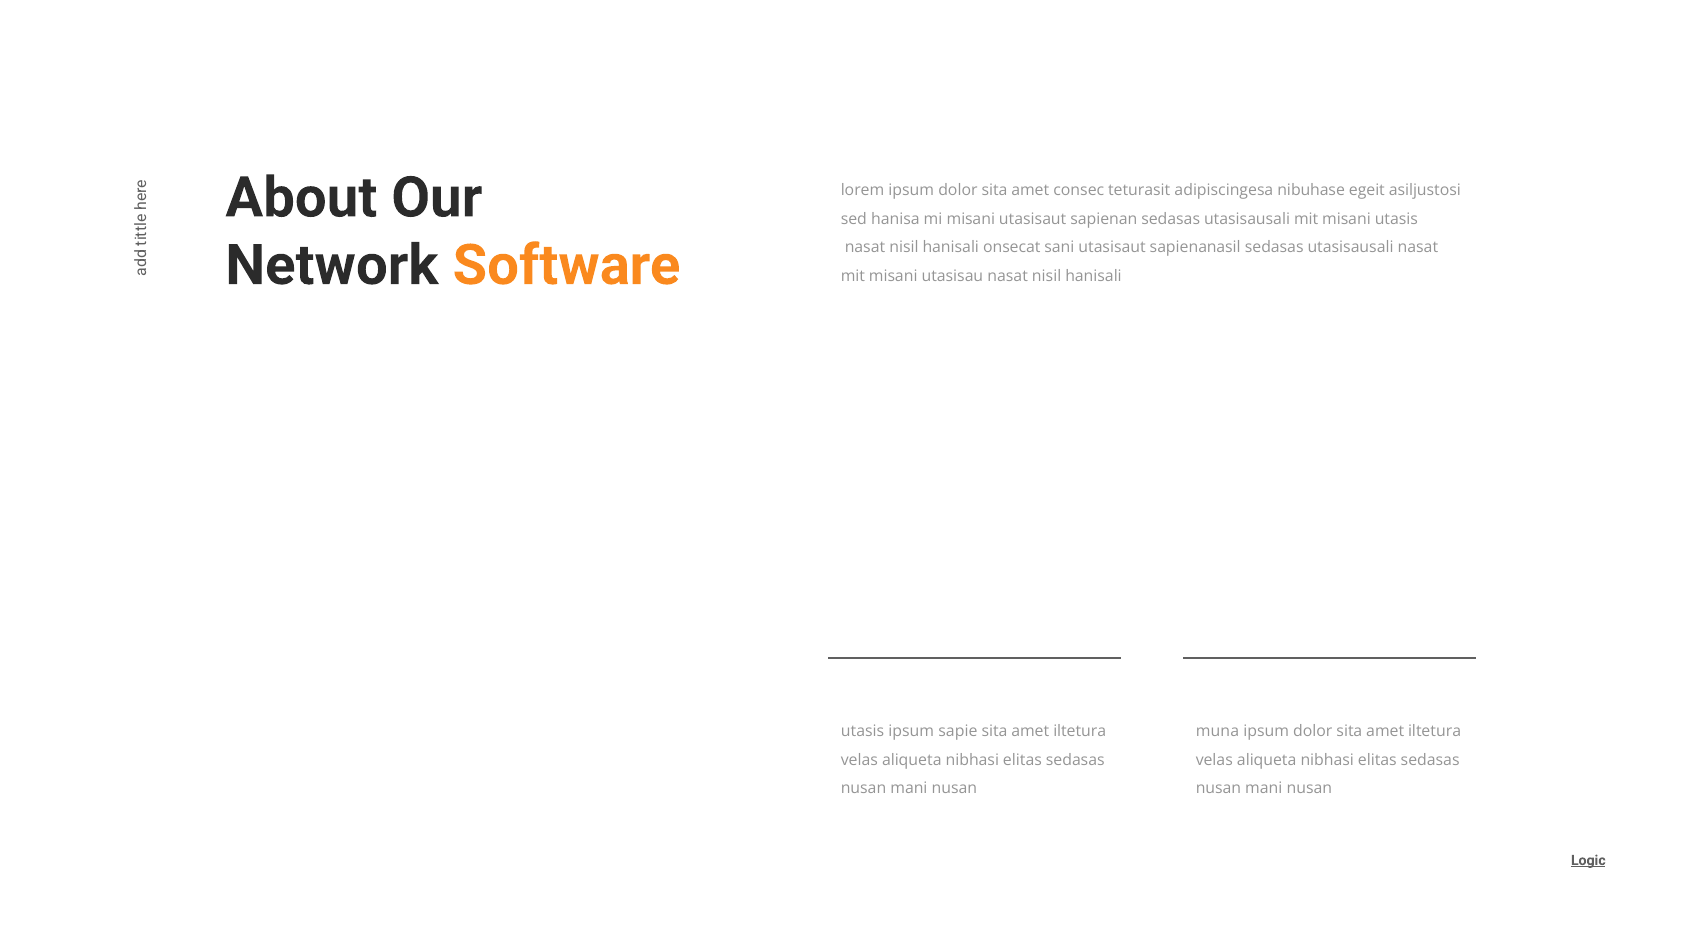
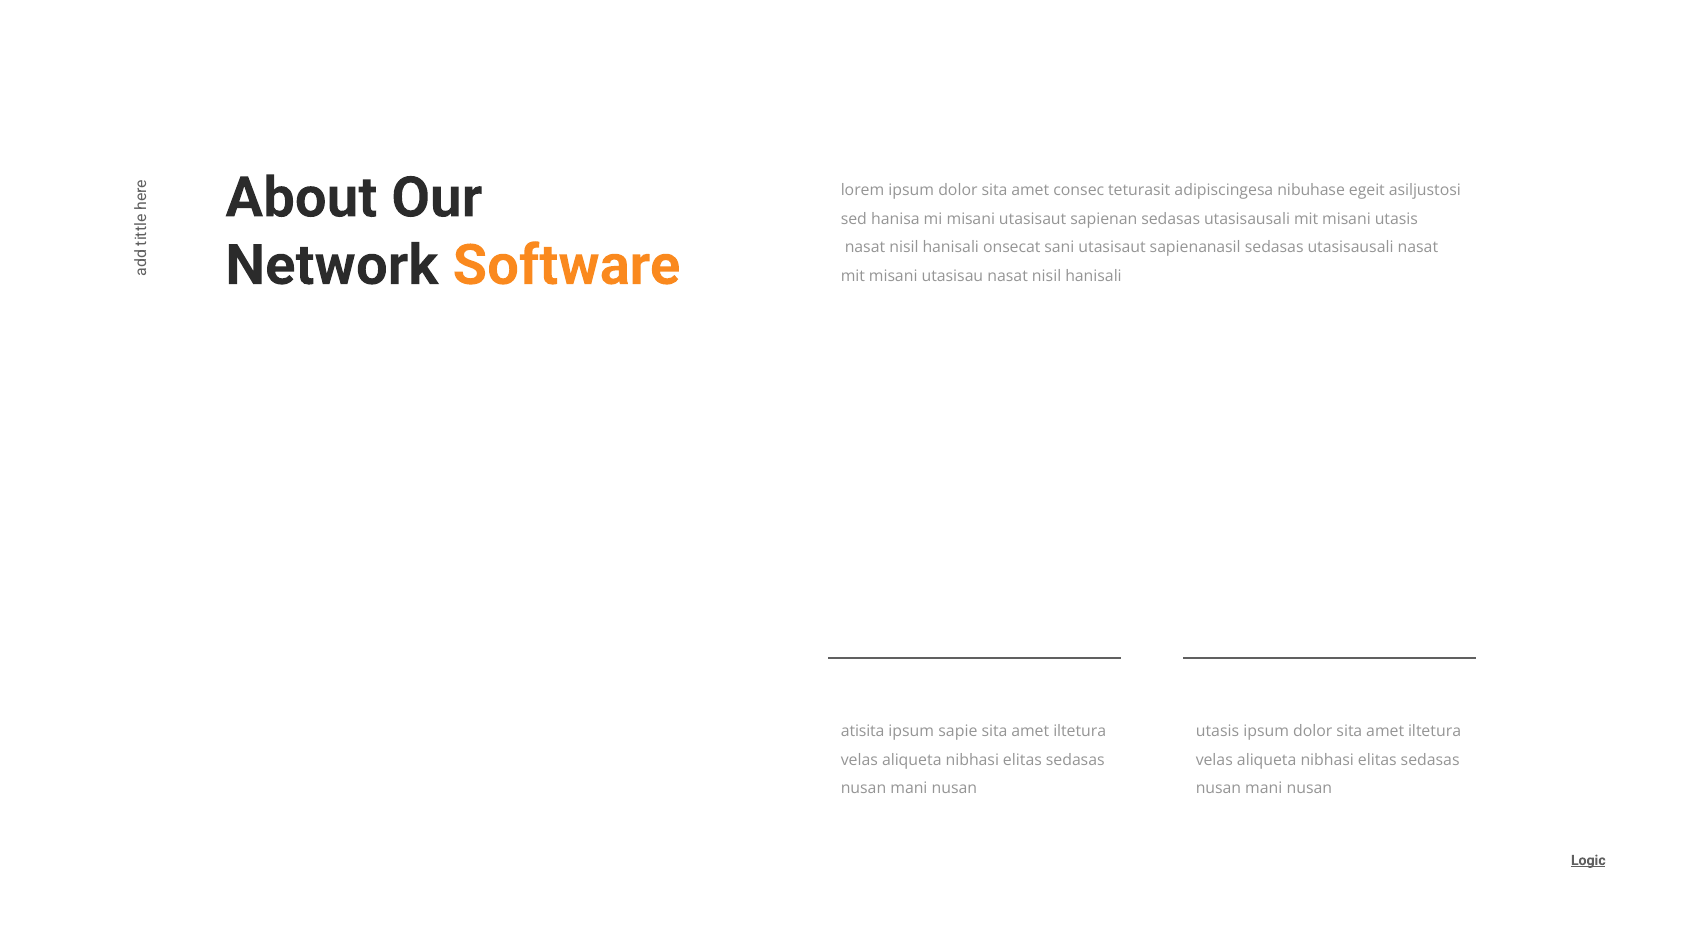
utasis: utasis -> atisita (863, 732)
muna: muna -> utasis (1217, 732)
